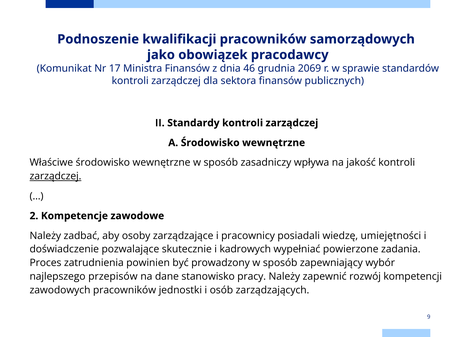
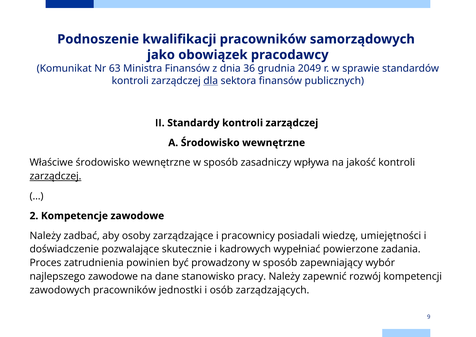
17: 17 -> 63 (115, 68)
46: 46 -> 36 (249, 68)
2069: 2069 -> 2049 (310, 68)
dla underline: none -> present (211, 81)
najlepszego przepisów: przepisów -> zawodowe (113, 276)
